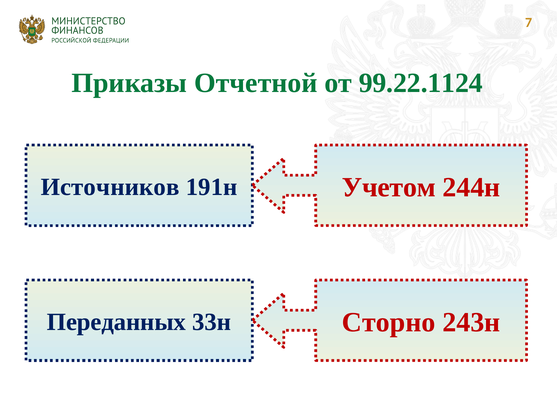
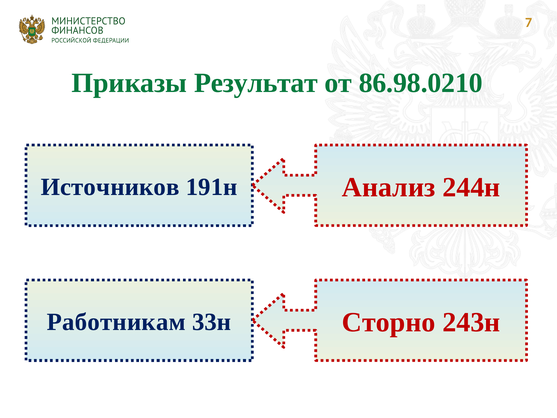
Отчетной: Отчетной -> Результат (256, 83)
99.22.1124: 99.22.1124 -> 86.98.0210 (421, 83)
Учетом: Учетом -> Анализ (389, 187)
Переданных: Переданных -> Работникам (116, 322)
